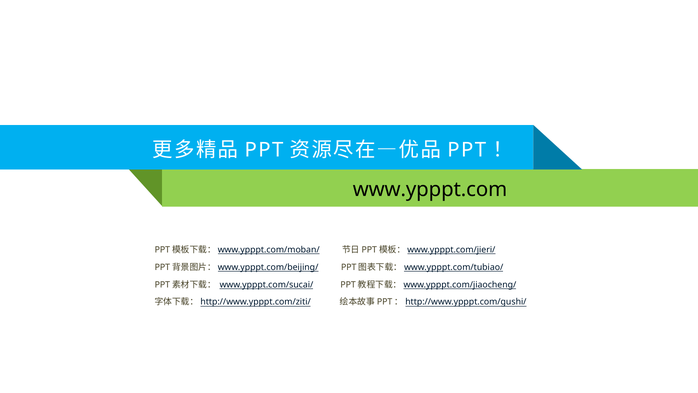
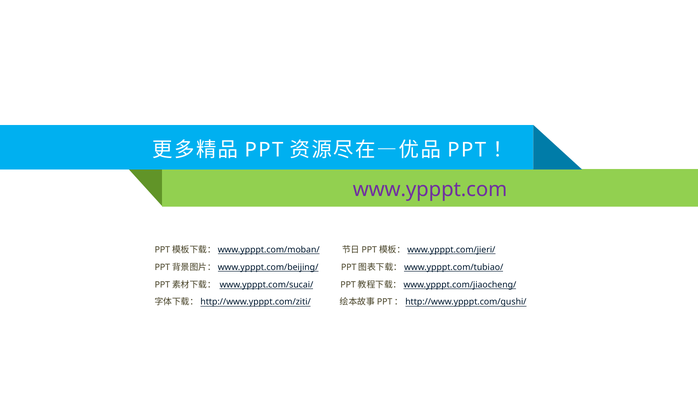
www.ypppt.com colour: black -> purple (430, 189)
